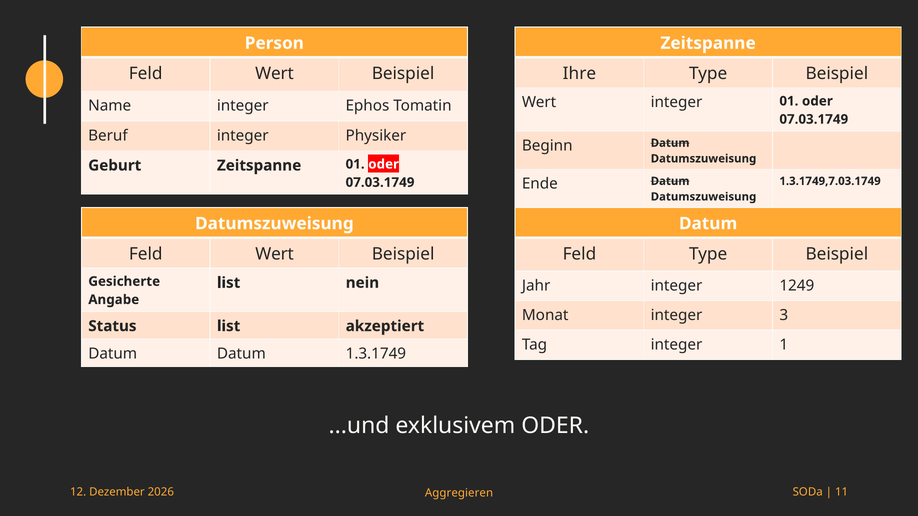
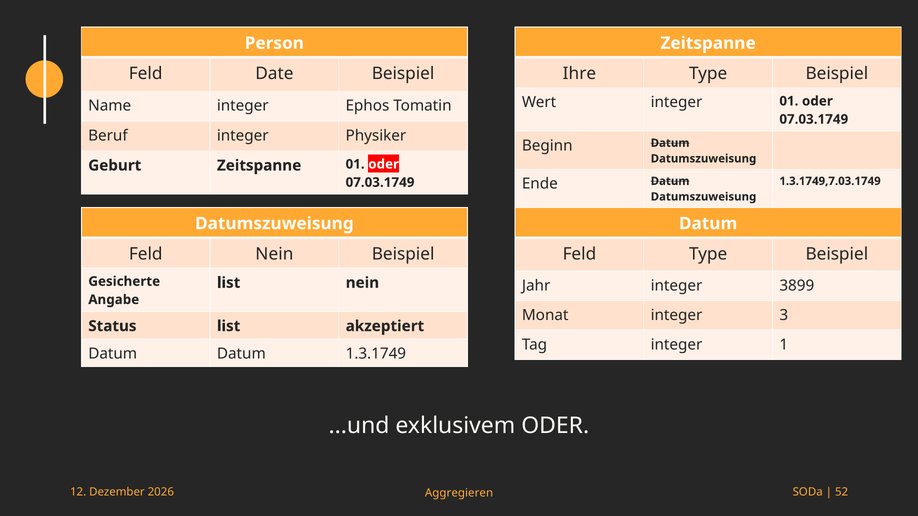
Wert: Wert -> Date (274, 74)
Wert: Wert -> Nein (274, 254)
1249: 1249 -> 3899 (797, 286)
11: 11 -> 52 (842, 492)
